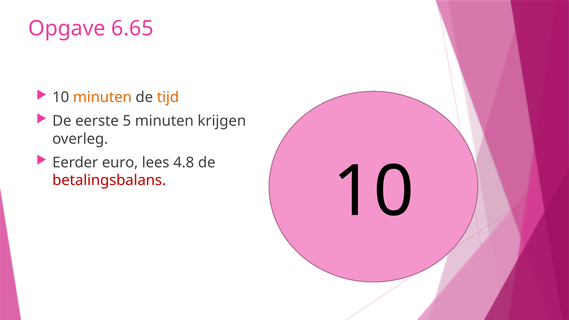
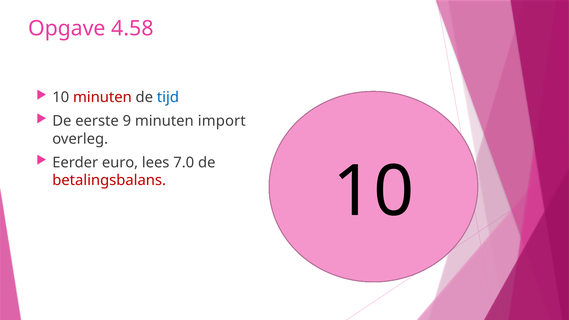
6.65: 6.65 -> 4.58 (132, 29)
minuten colour: orange -> red (102, 97)
tijd colour: orange -> blue (168, 97)
5: 5 -> 9 (127, 121)
krijgen: krijgen -> import (222, 121)
4.8: 4.8 -> 7.0 (184, 163)
